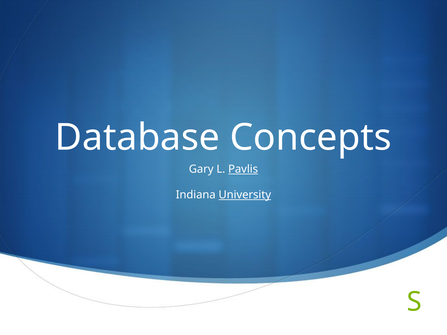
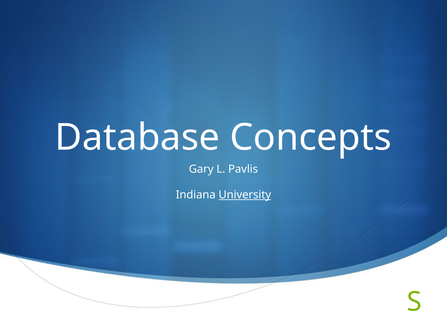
Pavlis underline: present -> none (243, 169)
